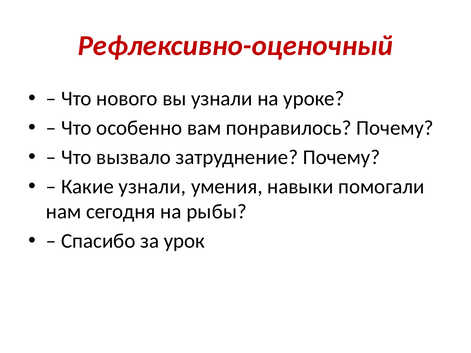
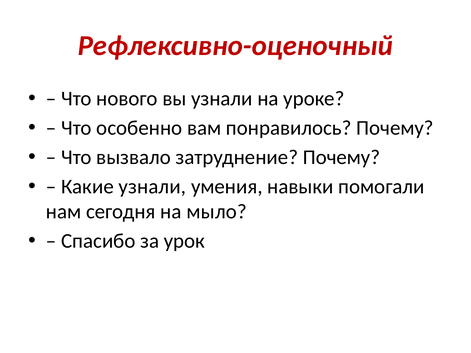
рыбы: рыбы -> мыло (217, 212)
